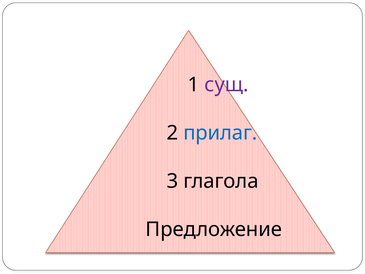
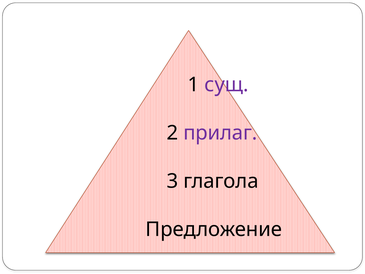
прилаг colour: blue -> purple (220, 133)
